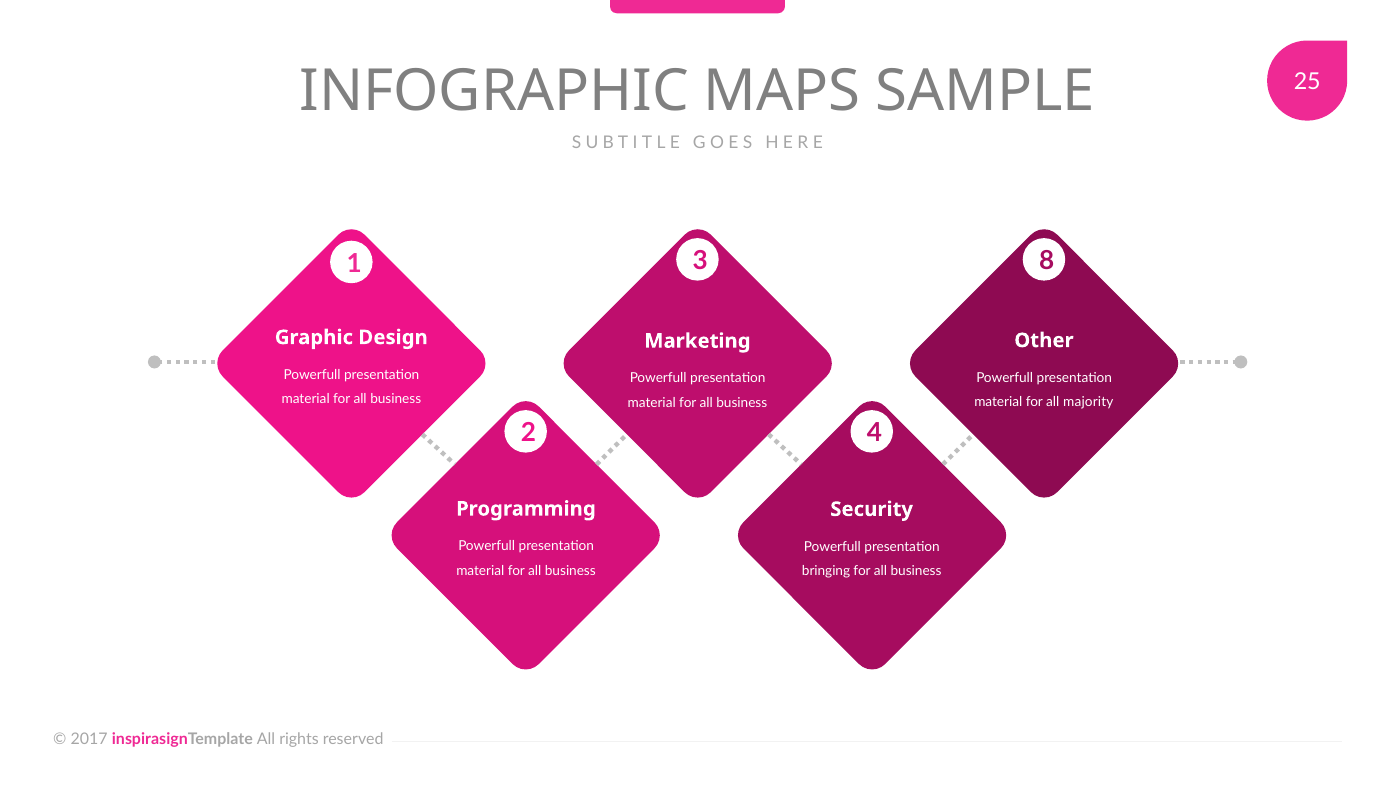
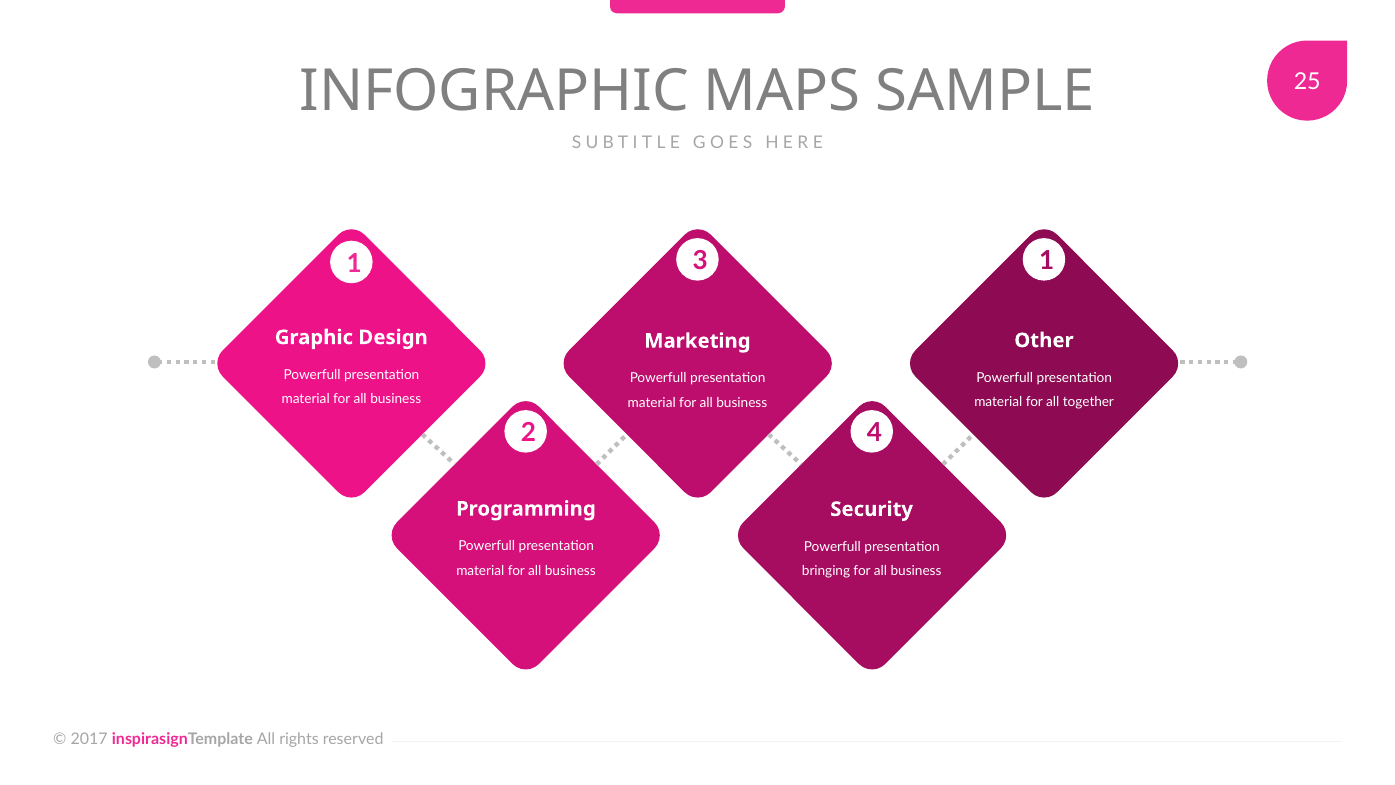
3 8: 8 -> 1 (1047, 261)
majority: majority -> together (1088, 402)
